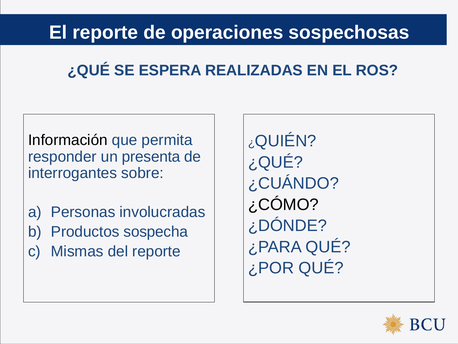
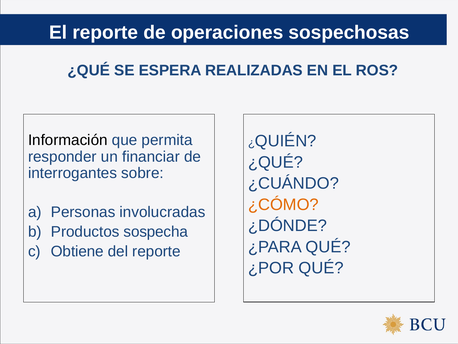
presenta: presenta -> financiar (151, 156)
¿CÓMO colour: black -> orange (283, 204)
Mismas: Mismas -> Obtiene (77, 251)
